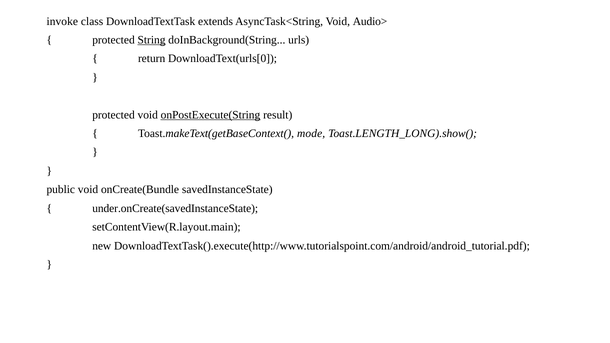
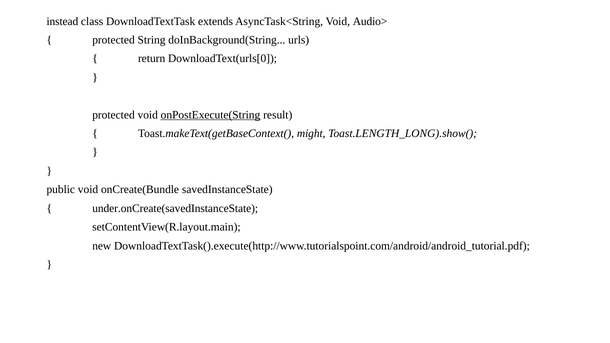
invoke: invoke -> instead (62, 21)
String underline: present -> none (152, 40)
mode: mode -> might (311, 134)
